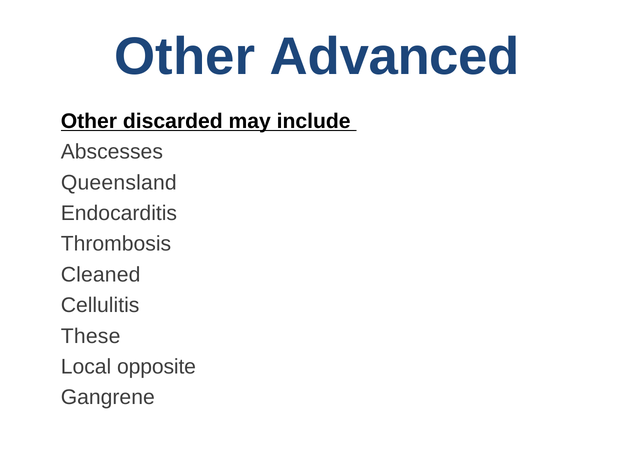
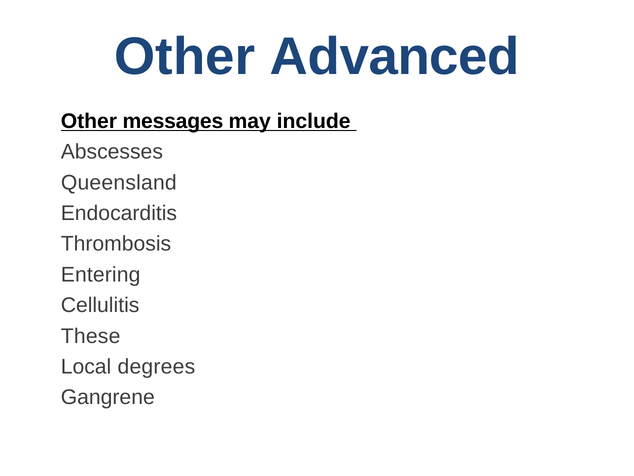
discarded: discarded -> messages (173, 121)
Cleaned: Cleaned -> Entering (101, 274)
opposite: opposite -> degrees (156, 366)
